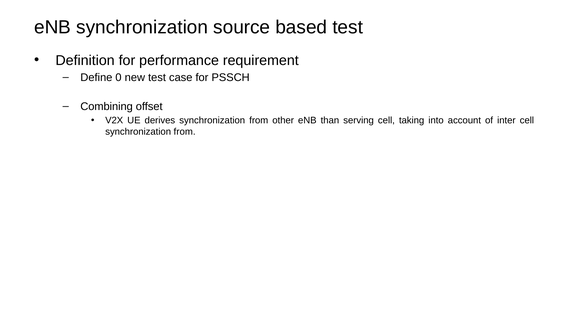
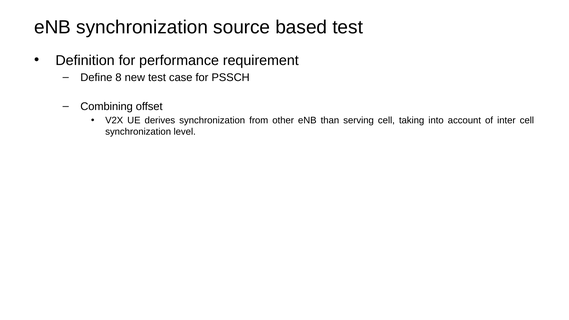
0: 0 -> 8 (118, 78)
from: from -> level (185, 132)
